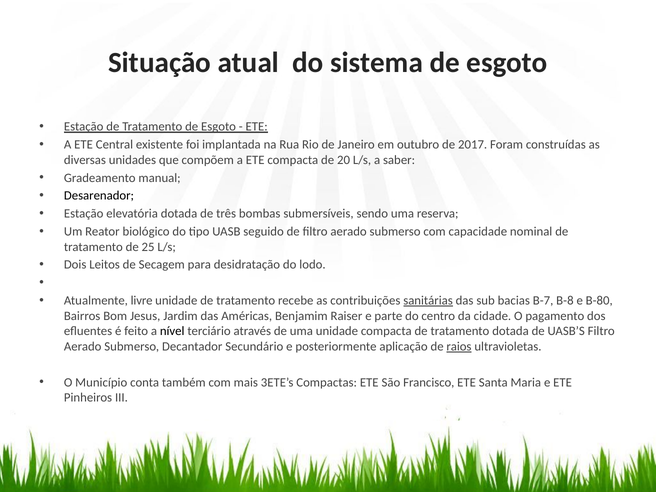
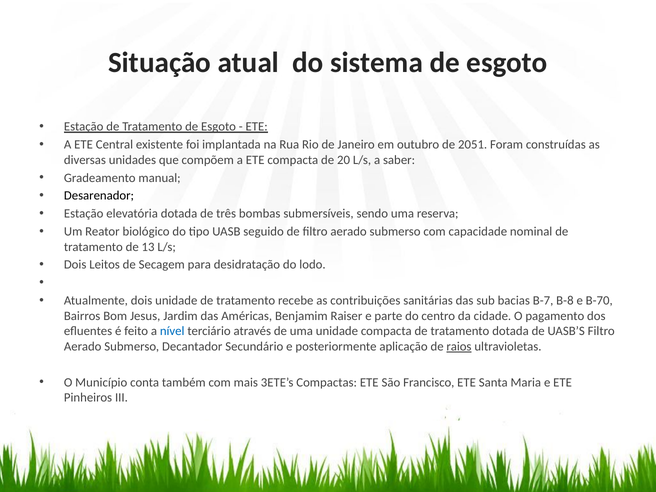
2017: 2017 -> 2051 (473, 145)
25: 25 -> 13 (148, 247)
Atualmente livre: livre -> dois (142, 301)
sanitárias underline: present -> none (428, 301)
B-80: B-80 -> B-70 (599, 301)
nível colour: black -> blue (172, 331)
